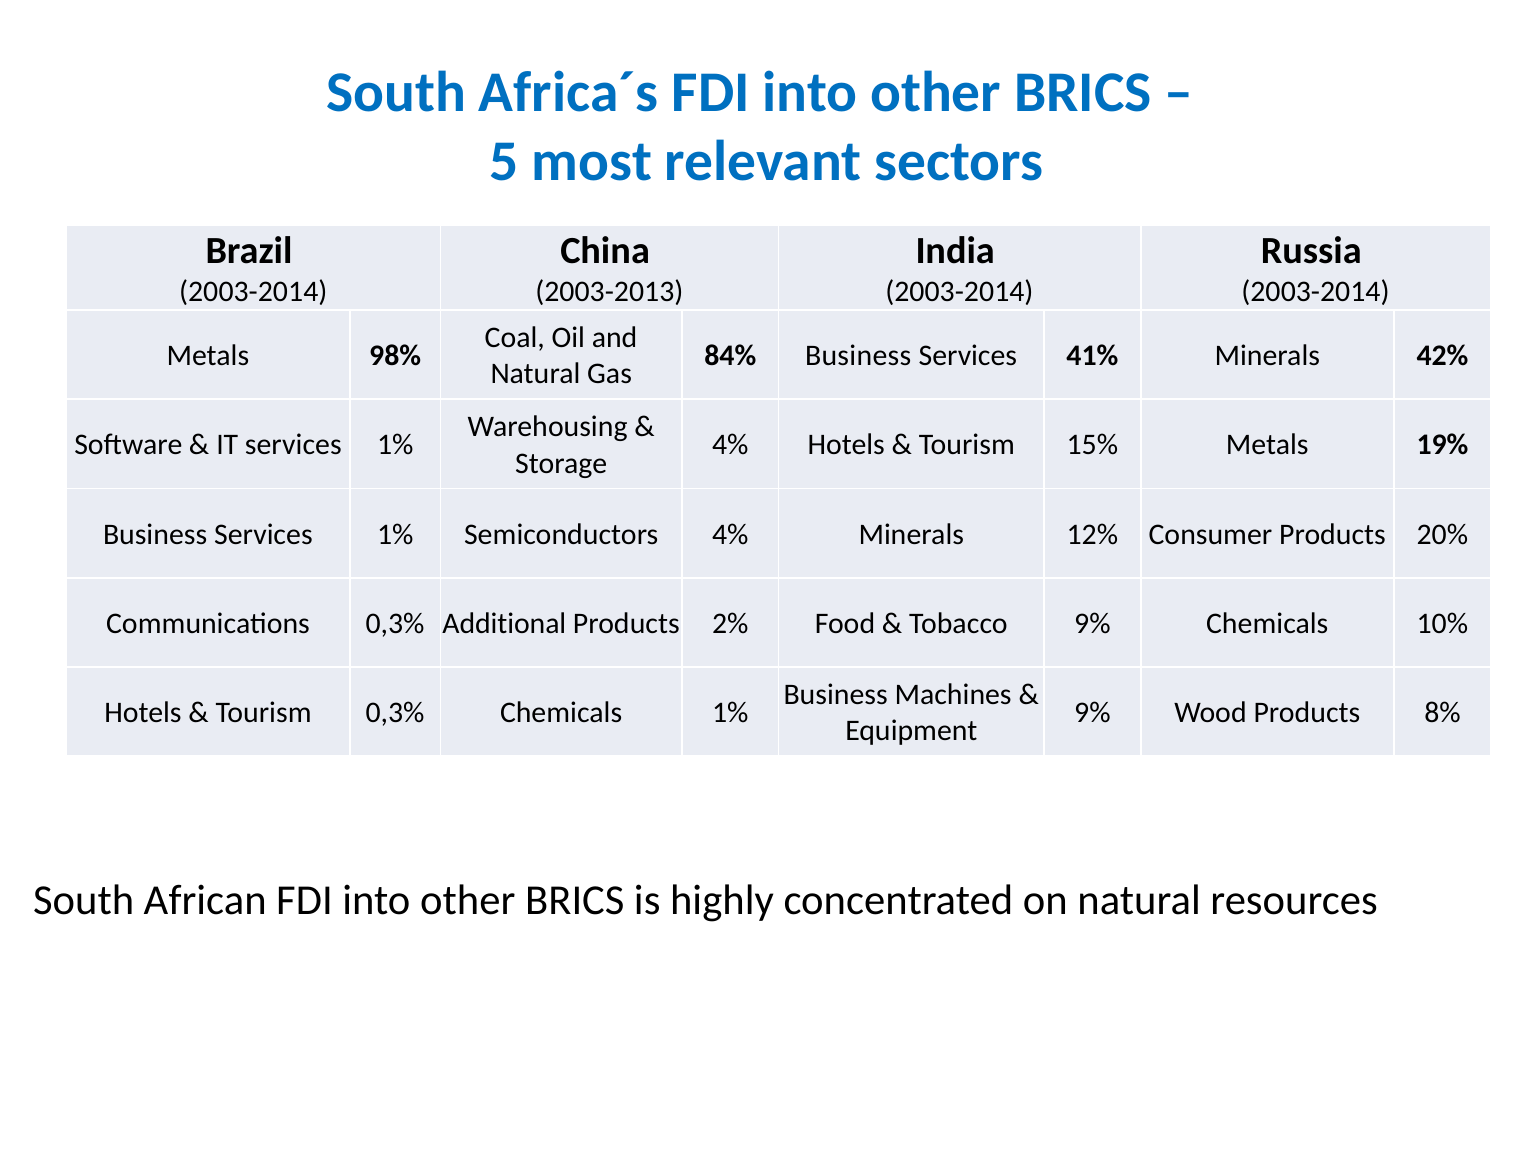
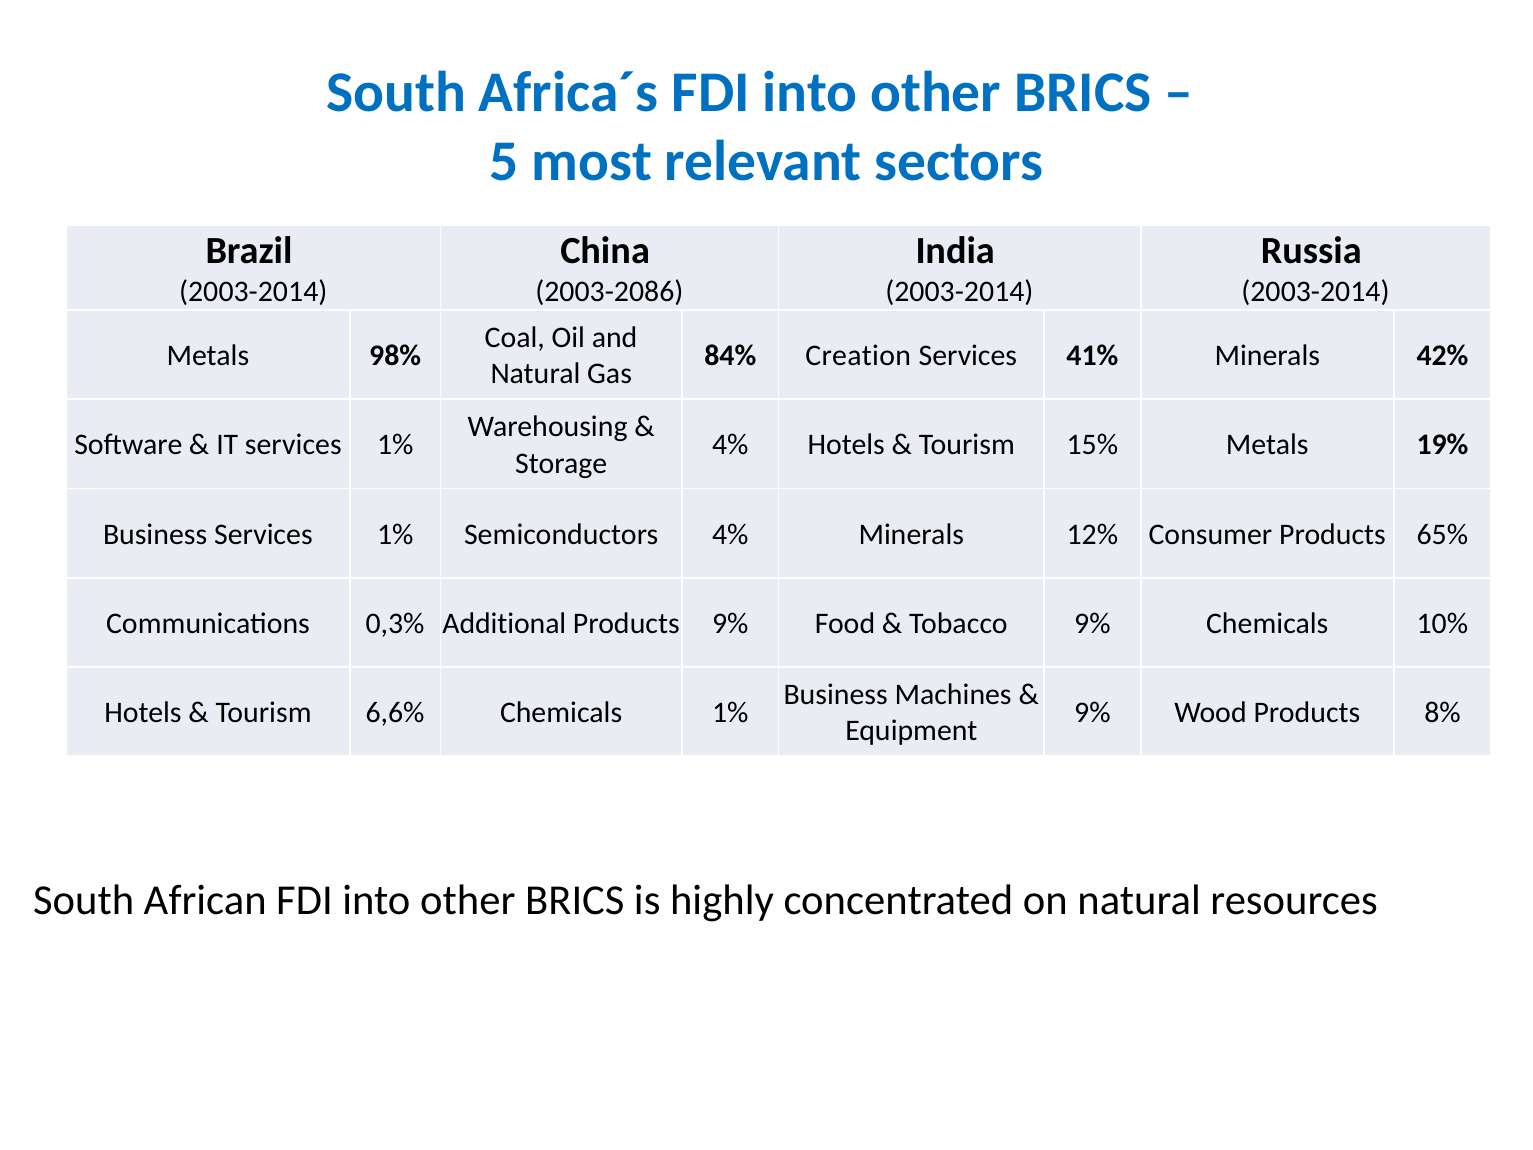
2003-2013: 2003-2013 -> 2003-2086 (609, 292)
84% Business: Business -> Creation (858, 356)
20%: 20% -> 65% (1442, 534)
Products 2%: 2% -> 9% (730, 623)
Tourism 0,3%: 0,3% -> 6,6% (395, 712)
